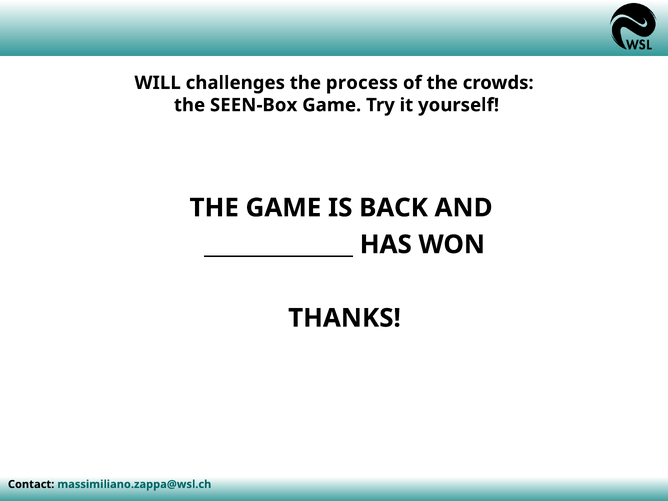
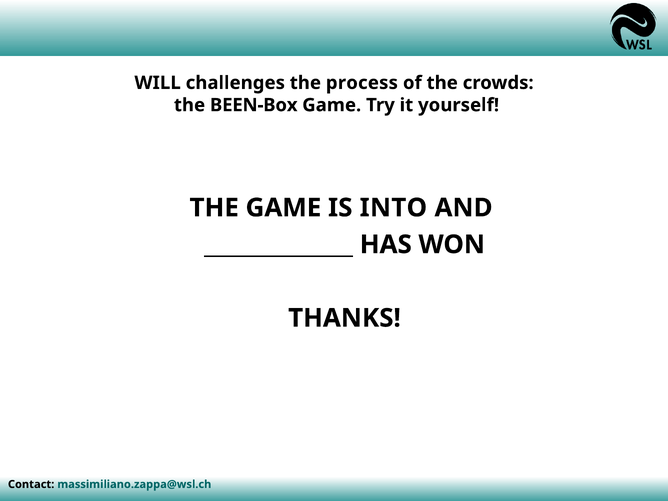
SEEN-Box: SEEN-Box -> BEEN-Box (254, 105)
BACK: BACK -> INTO (393, 208)
